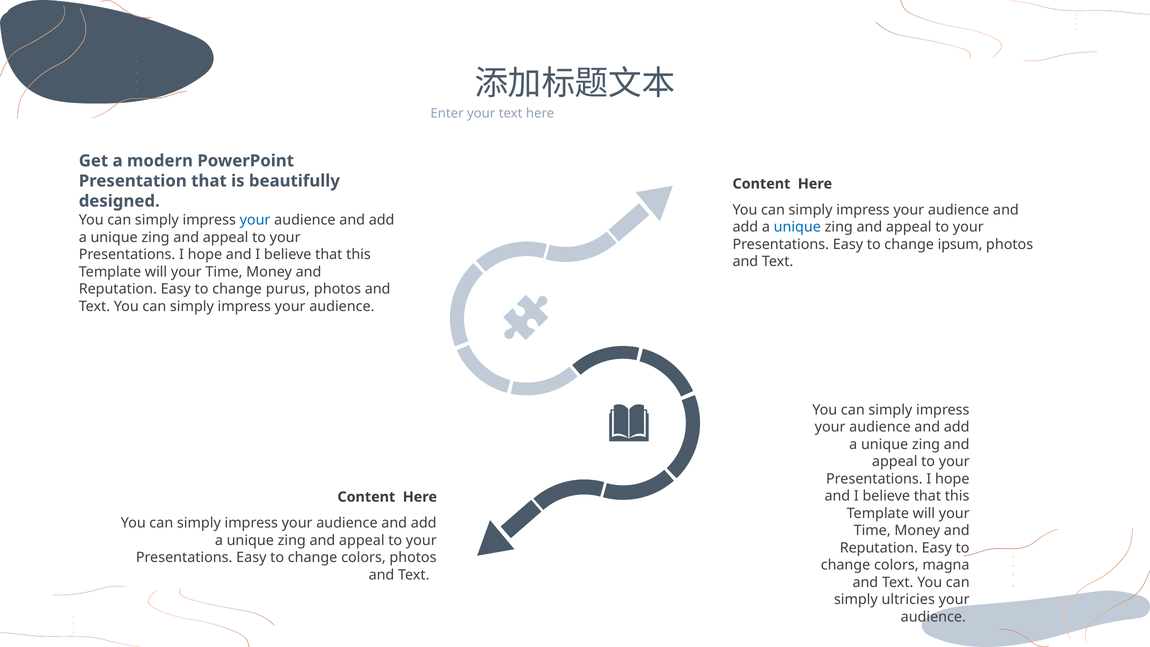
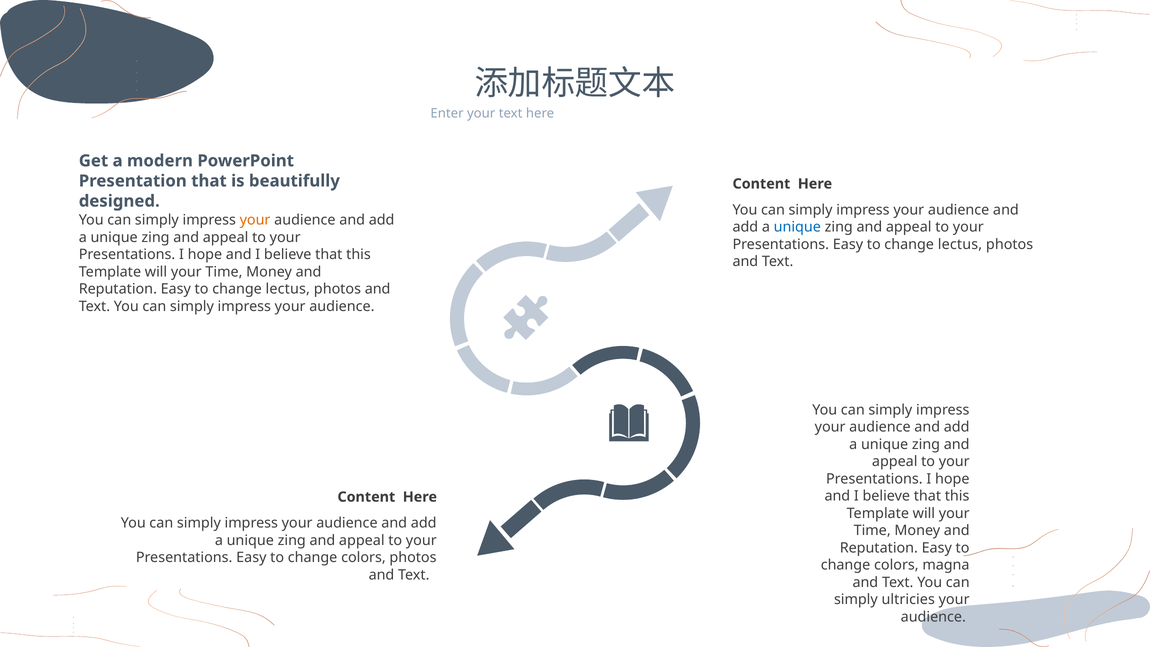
your colour: blue -> orange (255, 220)
ipsum: ipsum -> lectus (960, 244)
purus: purus -> lectus (288, 289)
